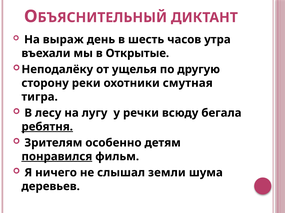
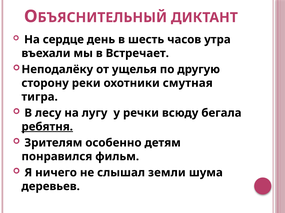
выраж: выраж -> сердце (63, 40)
Открытые: Открытые -> Встречает (137, 53)
понравился underline: present -> none (57, 157)
